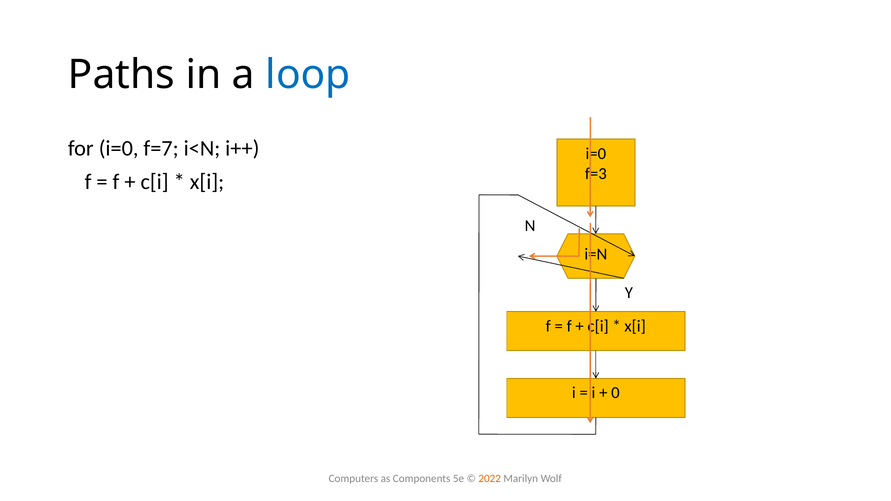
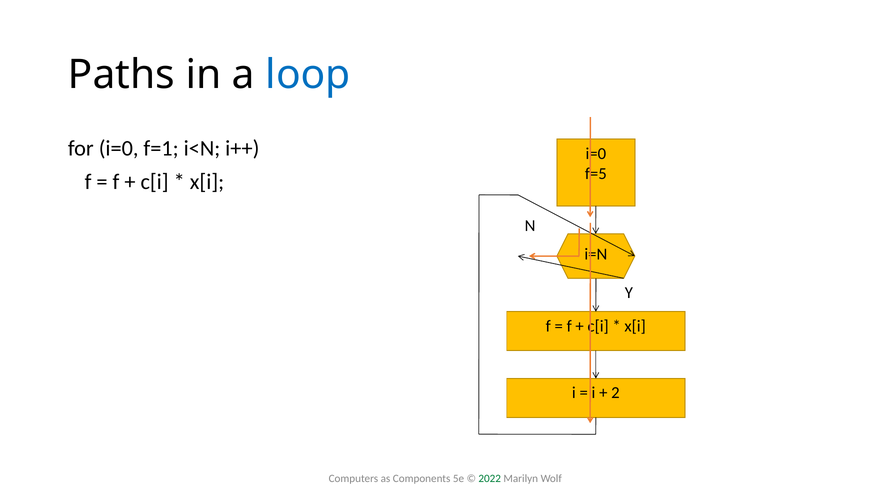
f=7: f=7 -> f=1 (161, 149)
f=3: f=3 -> f=5 (596, 174)
0: 0 -> 2 (615, 393)
2022 colour: orange -> green (490, 479)
